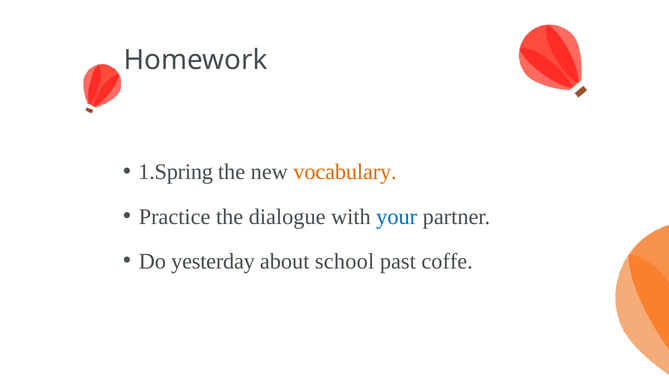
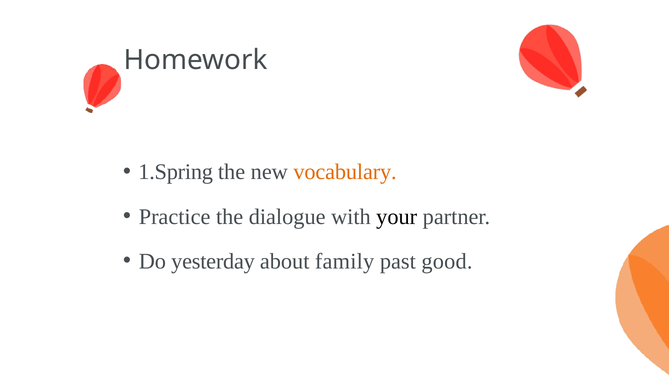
your colour: blue -> black (397, 217)
school: school -> family (345, 261)
coffe: coffe -> good (447, 261)
